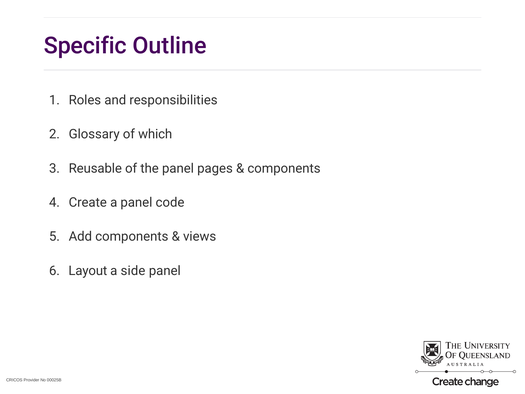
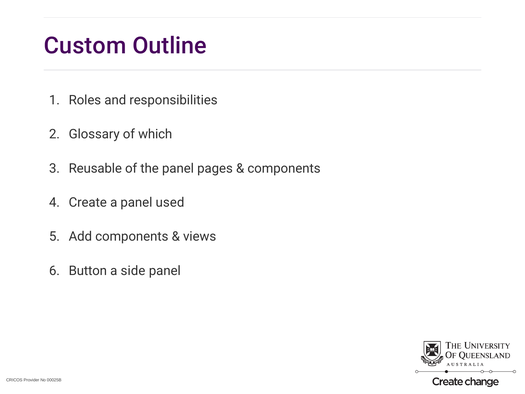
Specific: Specific -> Custom (85, 46)
code: code -> used (170, 202)
Layout: Layout -> Button (88, 271)
